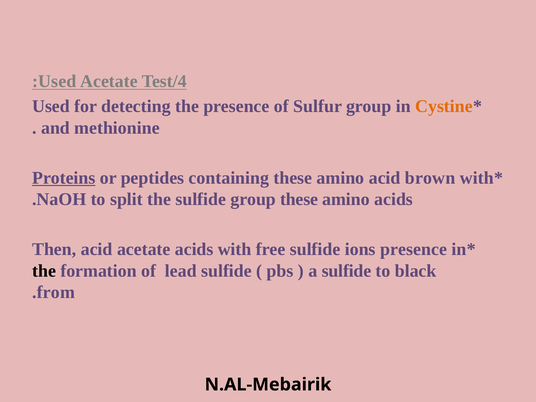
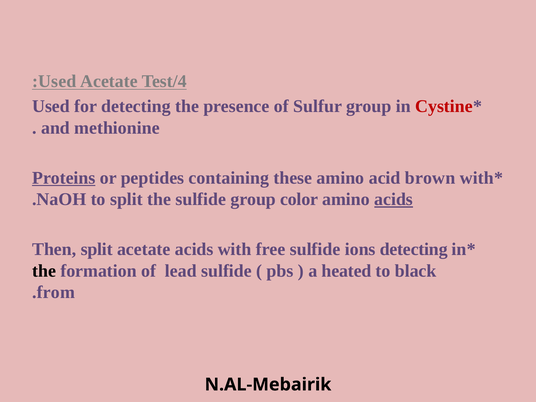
Cystine colour: orange -> red (444, 106)
group these: these -> color (299, 199)
acids underline: none -> present (394, 199)
Then acid: acid -> split (97, 249)
ions presence: presence -> detecting (414, 249)
a sulfide: sulfide -> heated (346, 271)
